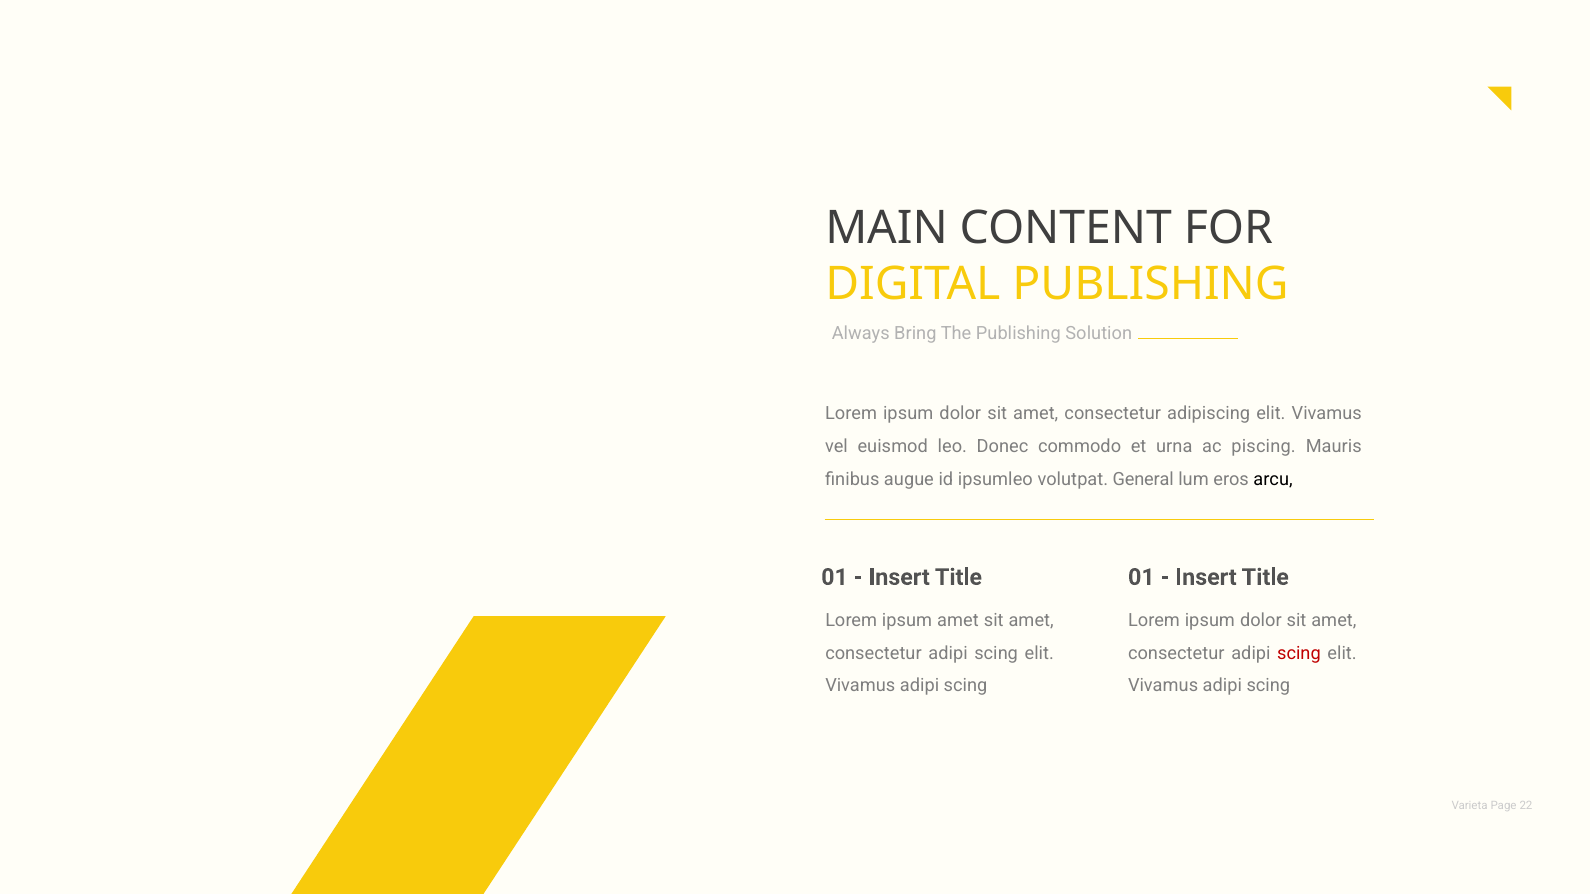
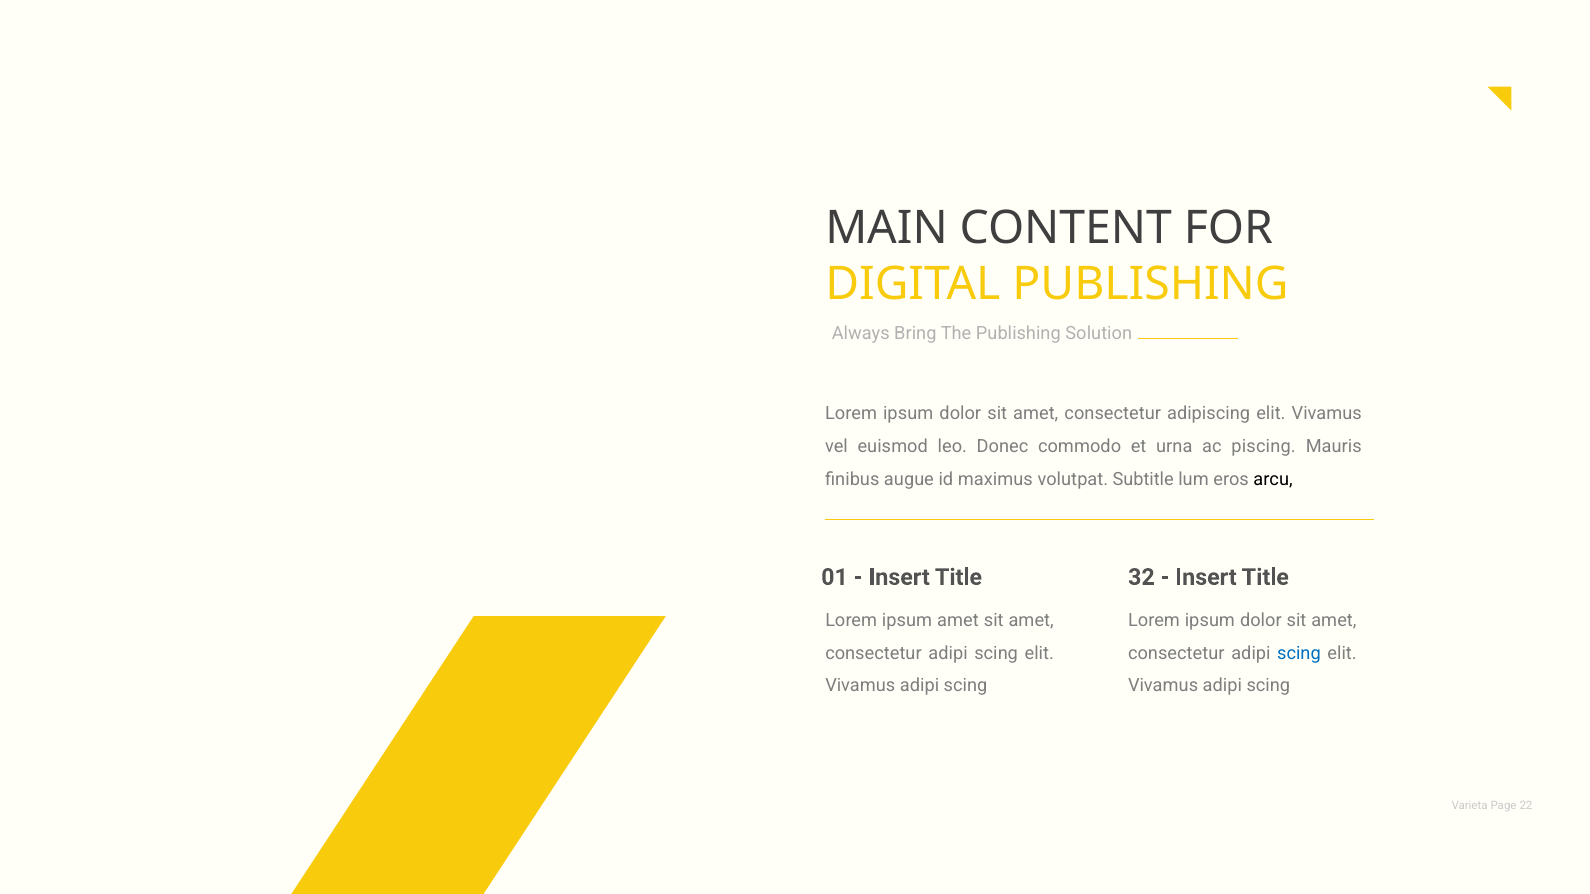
ipsumleo: ipsumleo -> maximus (995, 479)
General: General -> Subtitle (1143, 479)
Title 01: 01 -> 32 (1141, 577)
scing colour: red -> blue (1299, 653)
